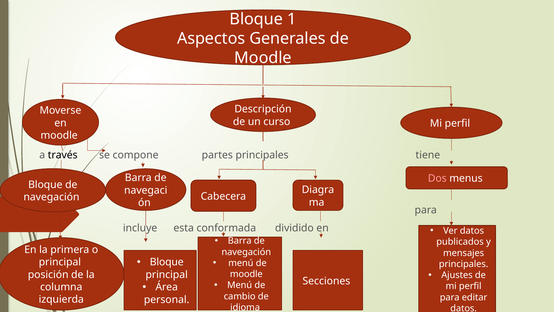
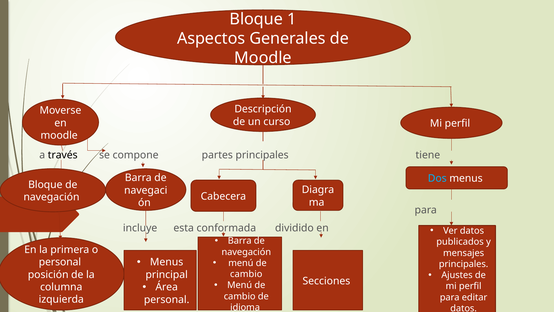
Dos colour: pink -> light blue (437, 178)
Bloque: Bloque -> Menus (167, 262)
principal: principal -> personal (60, 262)
moodle: moodle -> cambio (246, 274)
